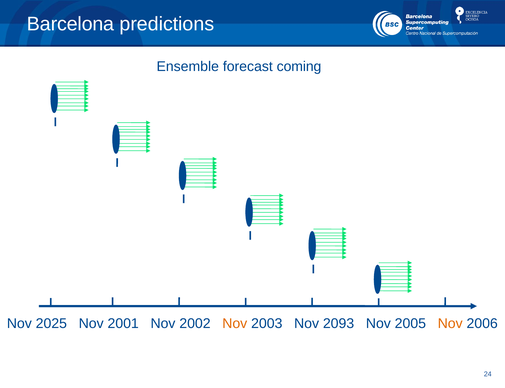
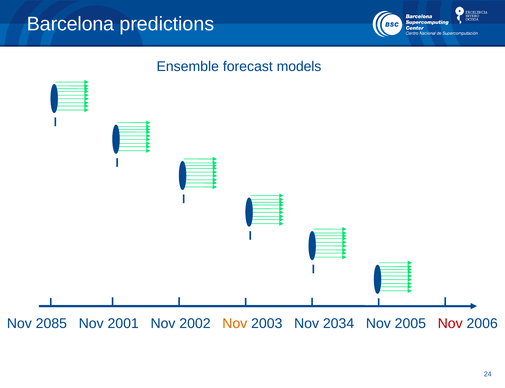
coming: coming -> models (299, 66)
2025: 2025 -> 2085 (51, 323)
2093: 2093 -> 2034 (339, 323)
Nov colour: orange -> red (450, 323)
